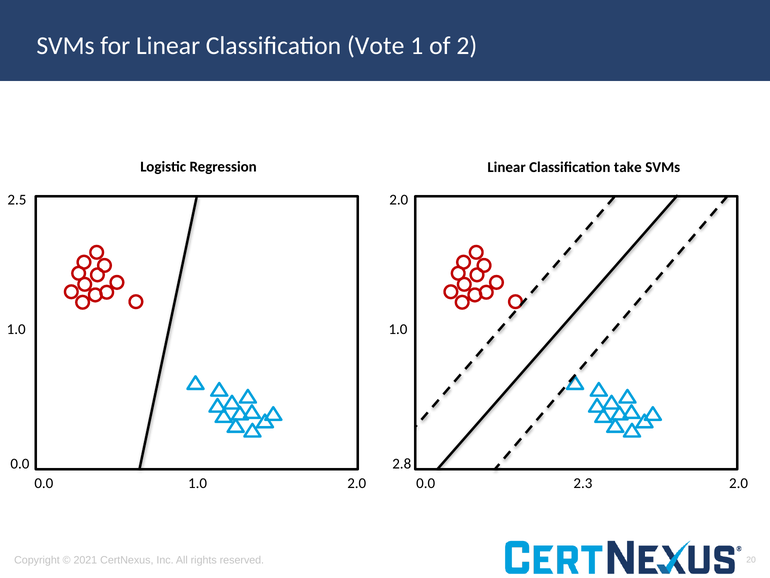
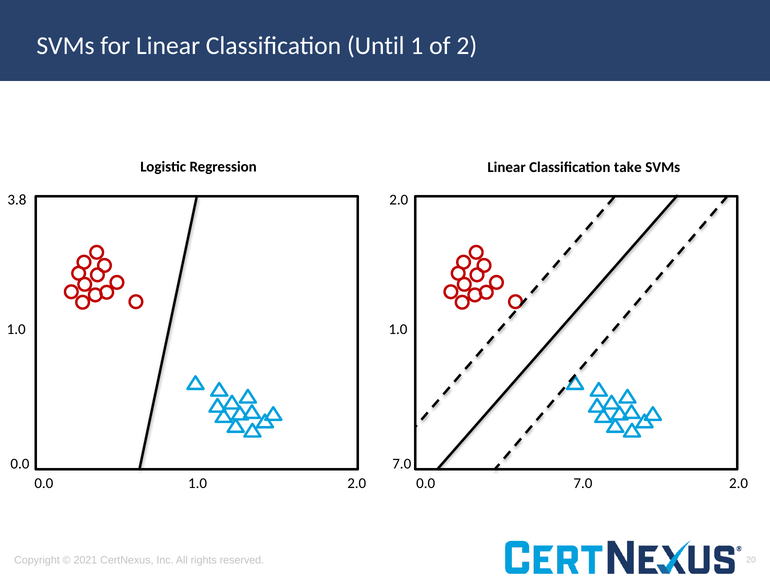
Vote: Vote -> Until (376, 46)
2.5: 2.5 -> 3.8 (17, 200)
2.8: 2.8 -> 7.0 (402, 463)
2.3: 2.3 -> 7.0 (583, 483)
